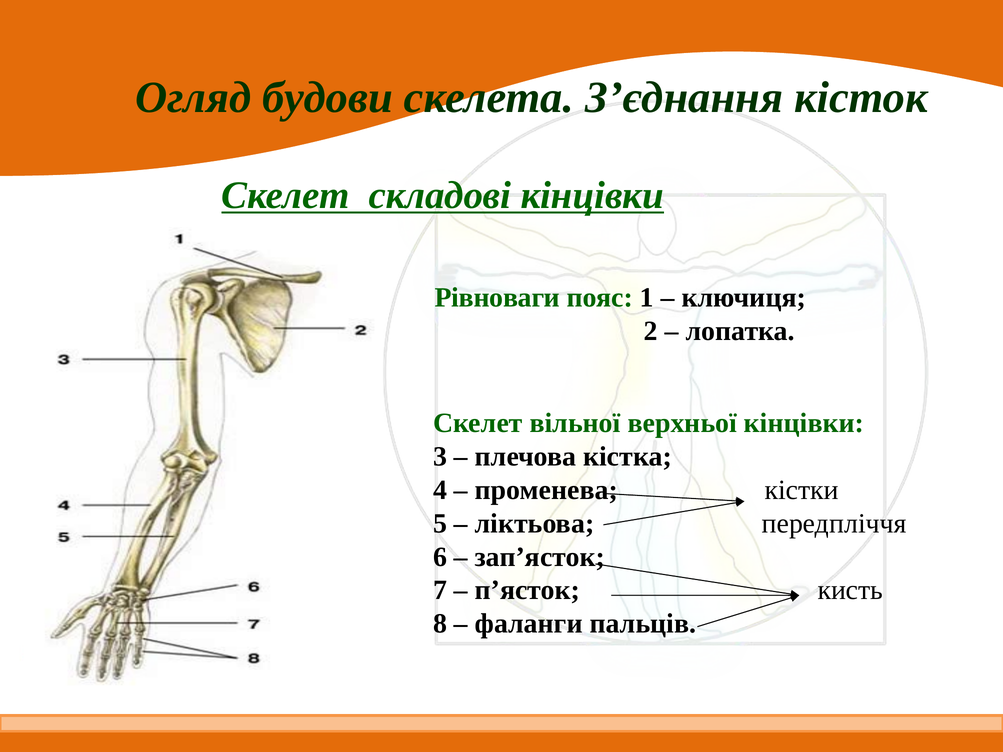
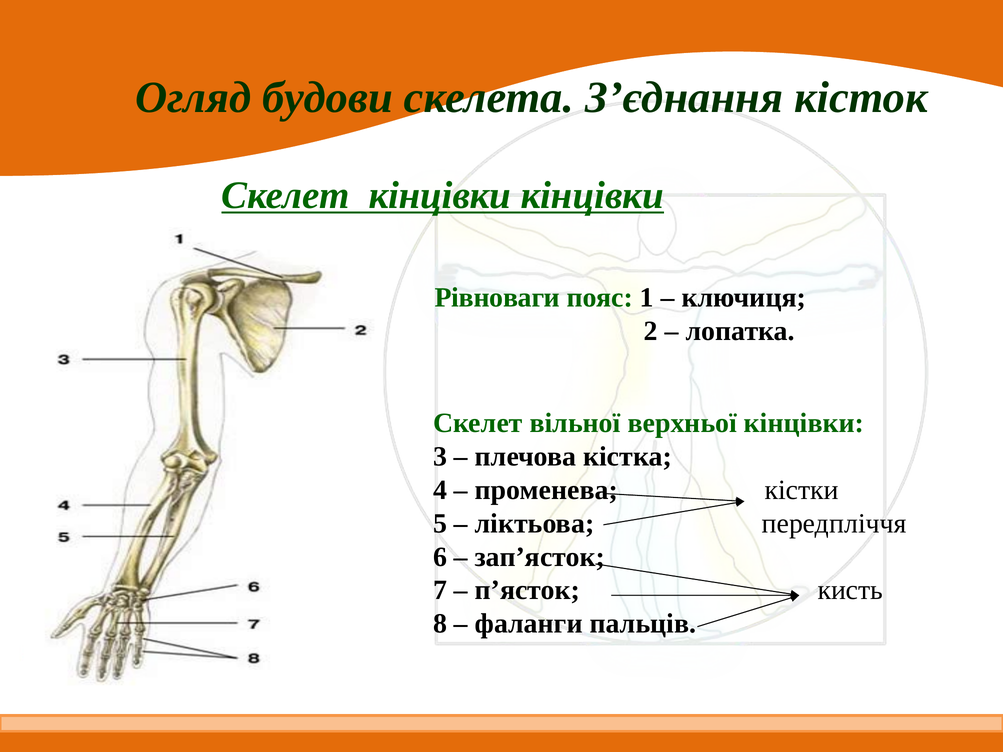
Скелет складові: складові -> кінцівки (440, 196)
